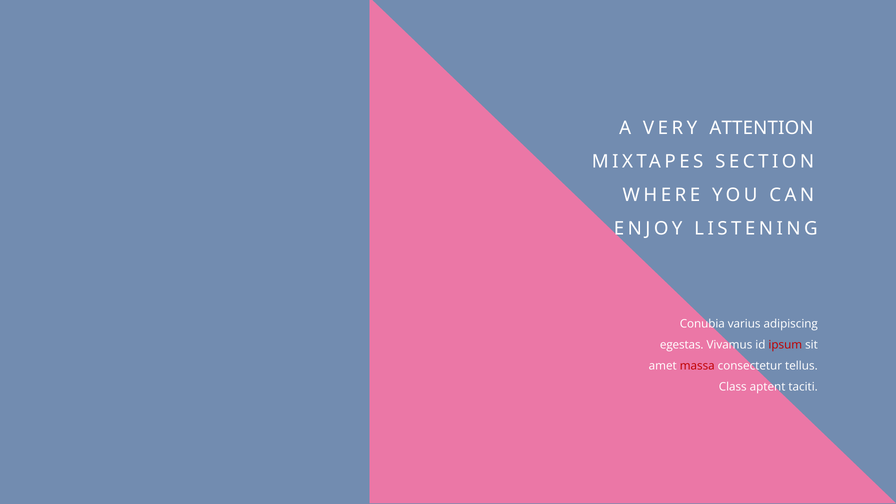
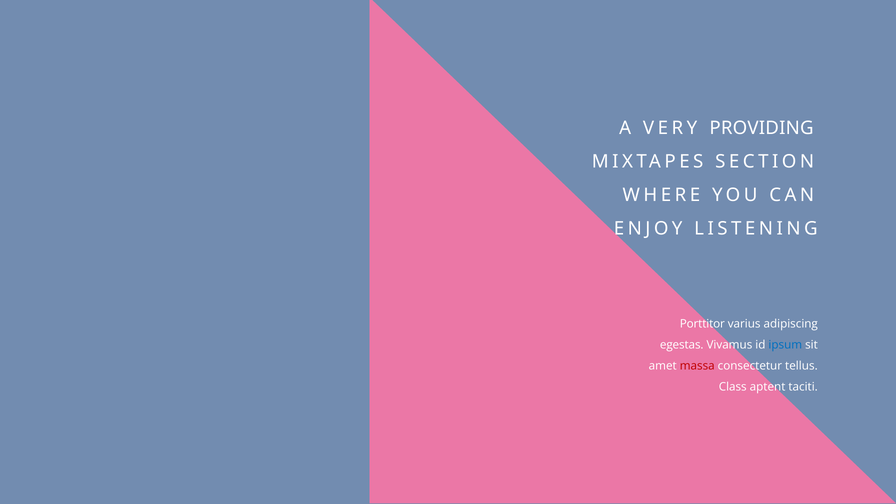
ATTENTION: ATTENTION -> PROVIDING (762, 128)
Conubia: Conubia -> Porttitor (702, 324)
ipsum colour: red -> blue (785, 345)
